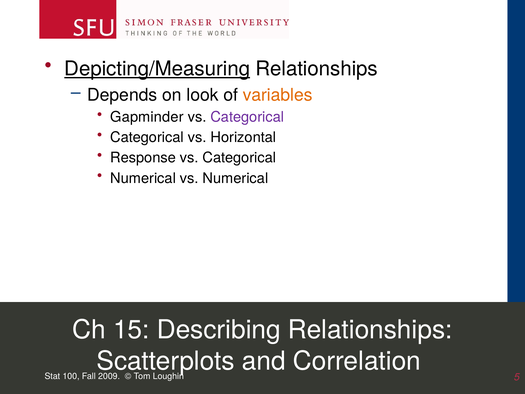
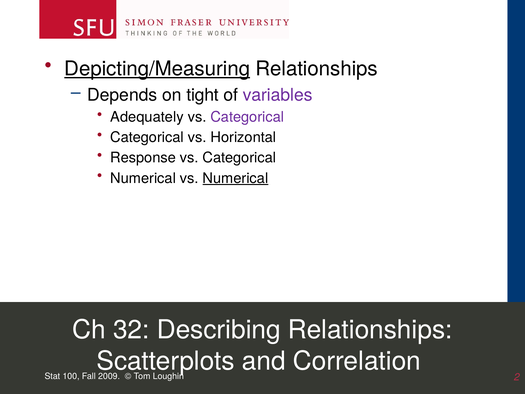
look: look -> tight (203, 95)
variables colour: orange -> purple (278, 95)
Gapminder: Gapminder -> Adequately (147, 117)
Numerical underline: none -> present (235, 178)
15: 15 -> 32 (131, 330)
5: 5 -> 2 (517, 377)
